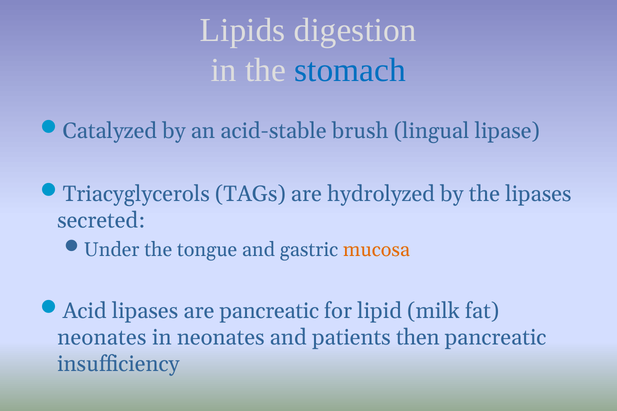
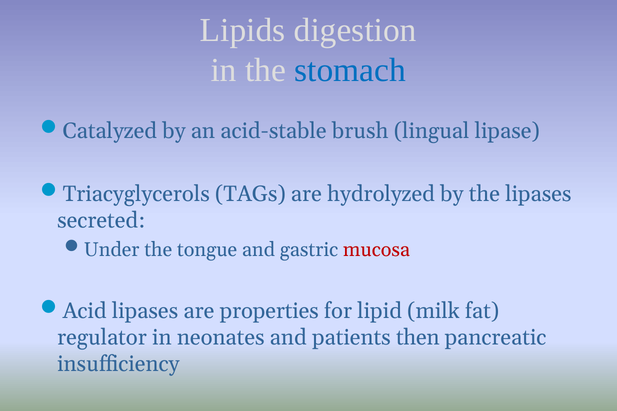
mucosa colour: orange -> red (376, 250)
are pancreatic: pancreatic -> properties (269, 311)
neonates: neonates -> regulator (102, 338)
